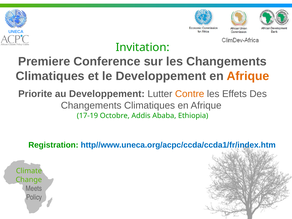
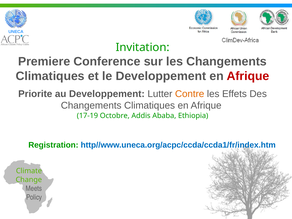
Afrique colour: orange -> red (248, 76)
